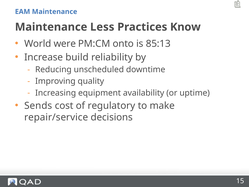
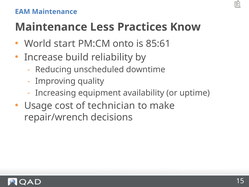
were: were -> start (65, 44)
85:13: 85:13 -> 85:61 (158, 44)
Sends: Sends -> Usage (38, 106)
regulatory: regulatory -> technician (111, 106)
repair/service: repair/service -> repair/wrench (56, 117)
